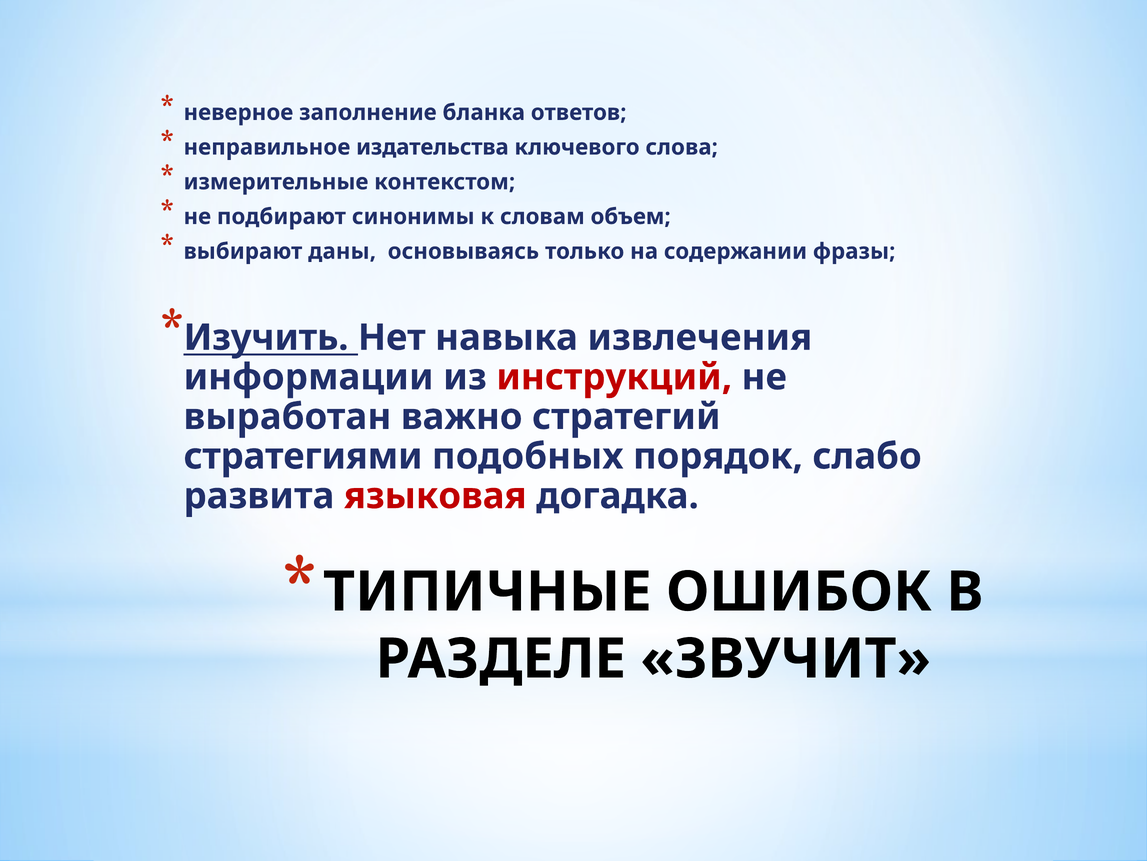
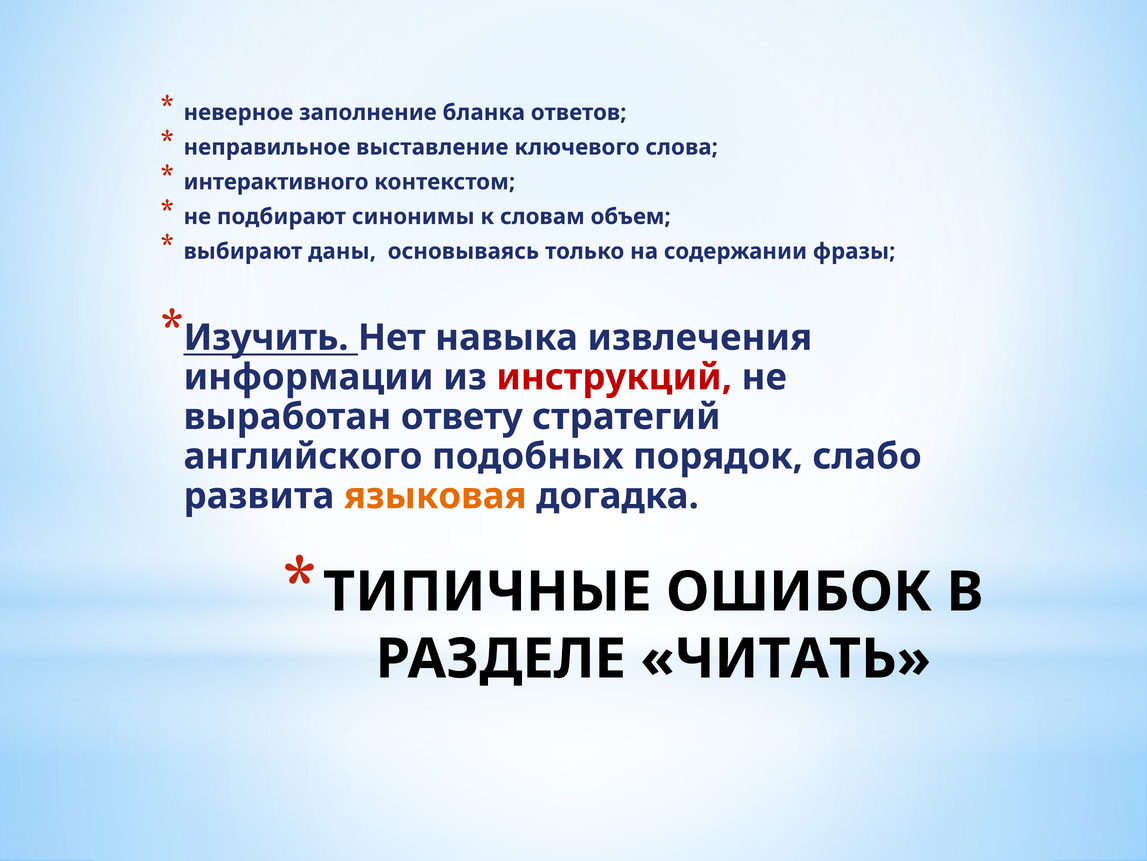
издательства: издательства -> выставление (432, 147)
измерительные: измерительные -> интерактивного (276, 182)
важно: важно -> ответу (462, 417)
стратегиями: стратегиями -> английского (303, 456)
языковая colour: red -> orange (435, 496)
ЗВУЧИТ: ЗВУЧИТ -> ЧИТАТЬ (786, 658)
